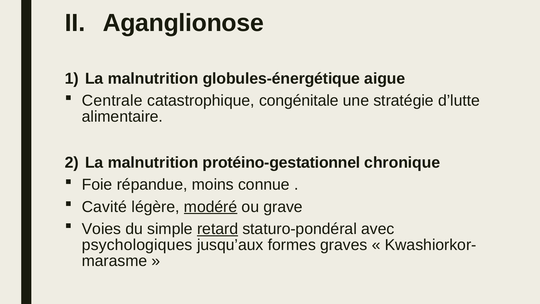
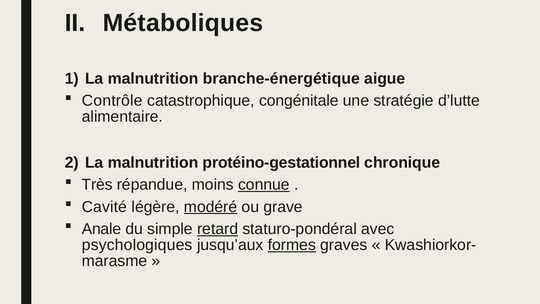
Aganglionose: Aganglionose -> Métaboliques (183, 23)
globules-énergétique: globules-énergétique -> branche-énergétique (281, 79)
Centrale: Centrale -> Contrôle (112, 101)
Foie: Foie -> Très (97, 185)
connue underline: none -> present (264, 185)
Voies: Voies -> Anale (102, 229)
formes underline: none -> present (292, 245)
